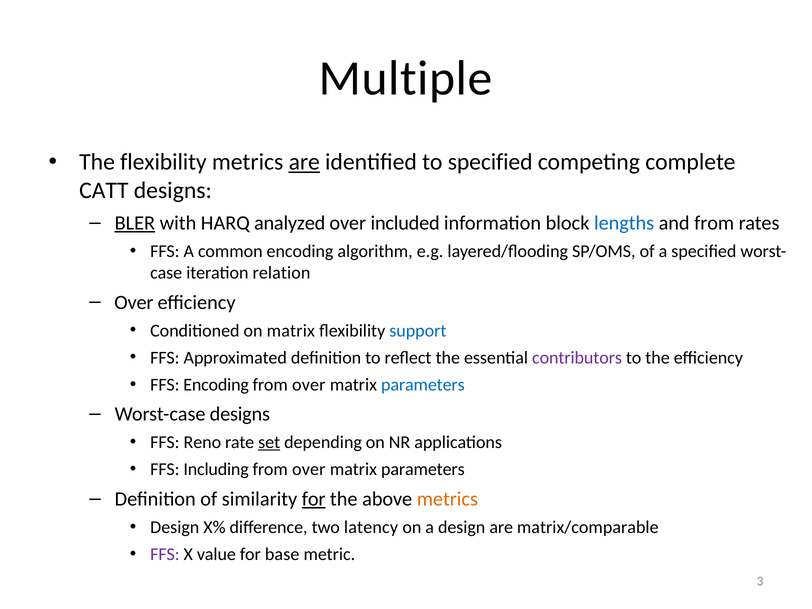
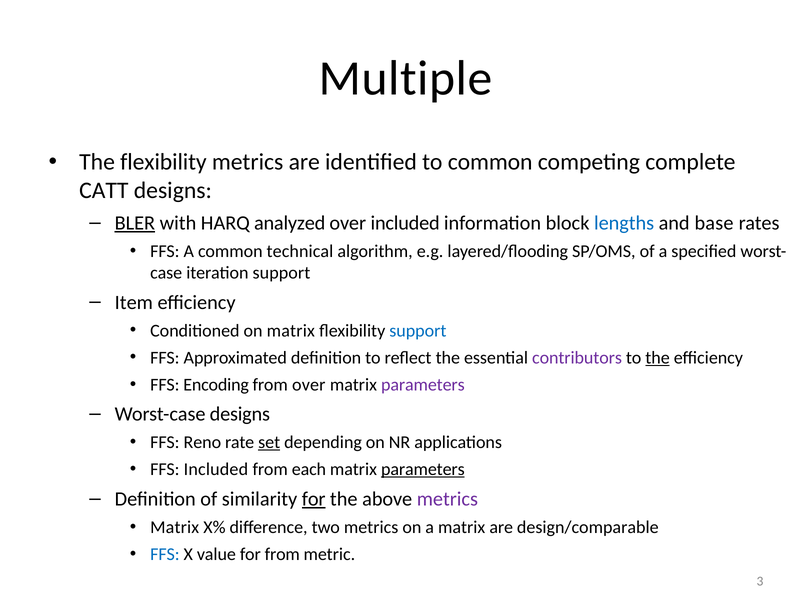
are underline: present -> none (304, 162)
to specified: specified -> common (490, 162)
and from: from -> base (714, 223)
common encoding: encoding -> technical (300, 251)
iteration relation: relation -> support (281, 273)
Over: Over -> Item (134, 302)
the underline: none -> present (658, 358)
parameters colour: blue -> purple (423, 385)
FFS Including: Including -> Included (216, 469)
over: over -> each (309, 469)
parameters underline: none -> present (423, 469)
metrics colour: orange -> purple (447, 499)
Design: Design -> Matrix (175, 527)
two latency: latency -> metrics (371, 527)
a design: design -> matrix (462, 527)
matrix/comparable: matrix/comparable -> design/comparable (588, 527)
FFS colour: purple -> blue (165, 554)
for base: base -> from (282, 554)
